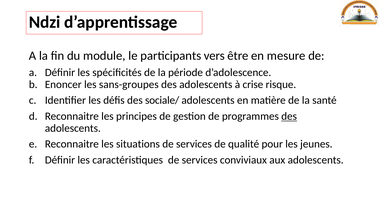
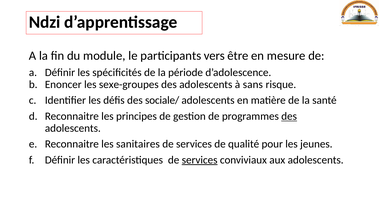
sans-groupes: sans-groupes -> sexe-groupes (129, 85)
crise: crise -> sans (253, 85)
situations: situations -> sanitaires (138, 144)
services underline: none -> present (200, 160)
